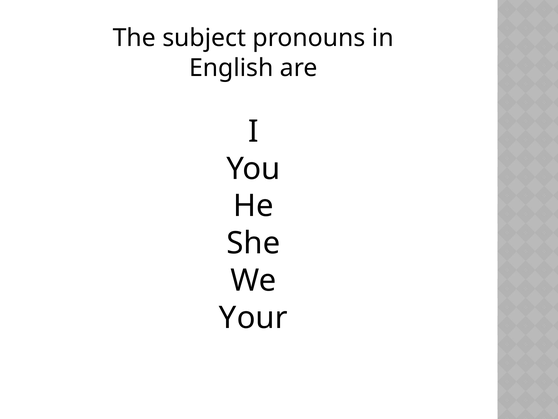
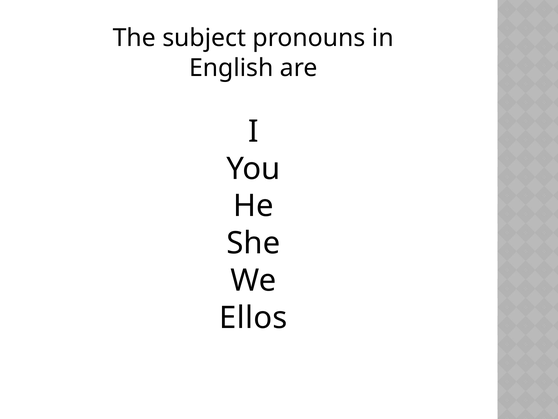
Your: Your -> Ellos (253, 317)
